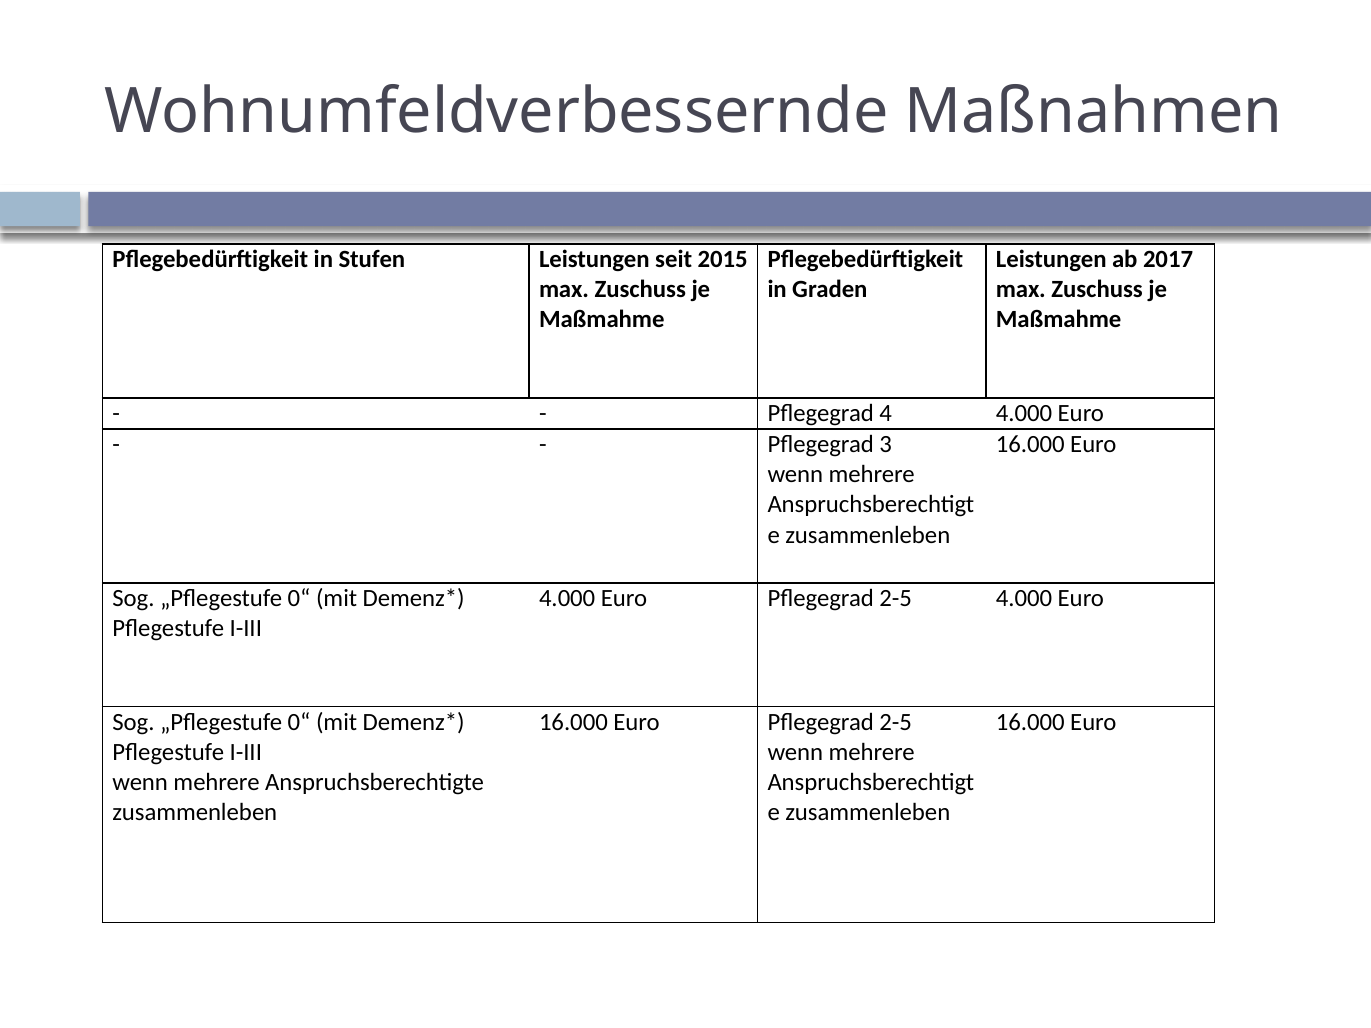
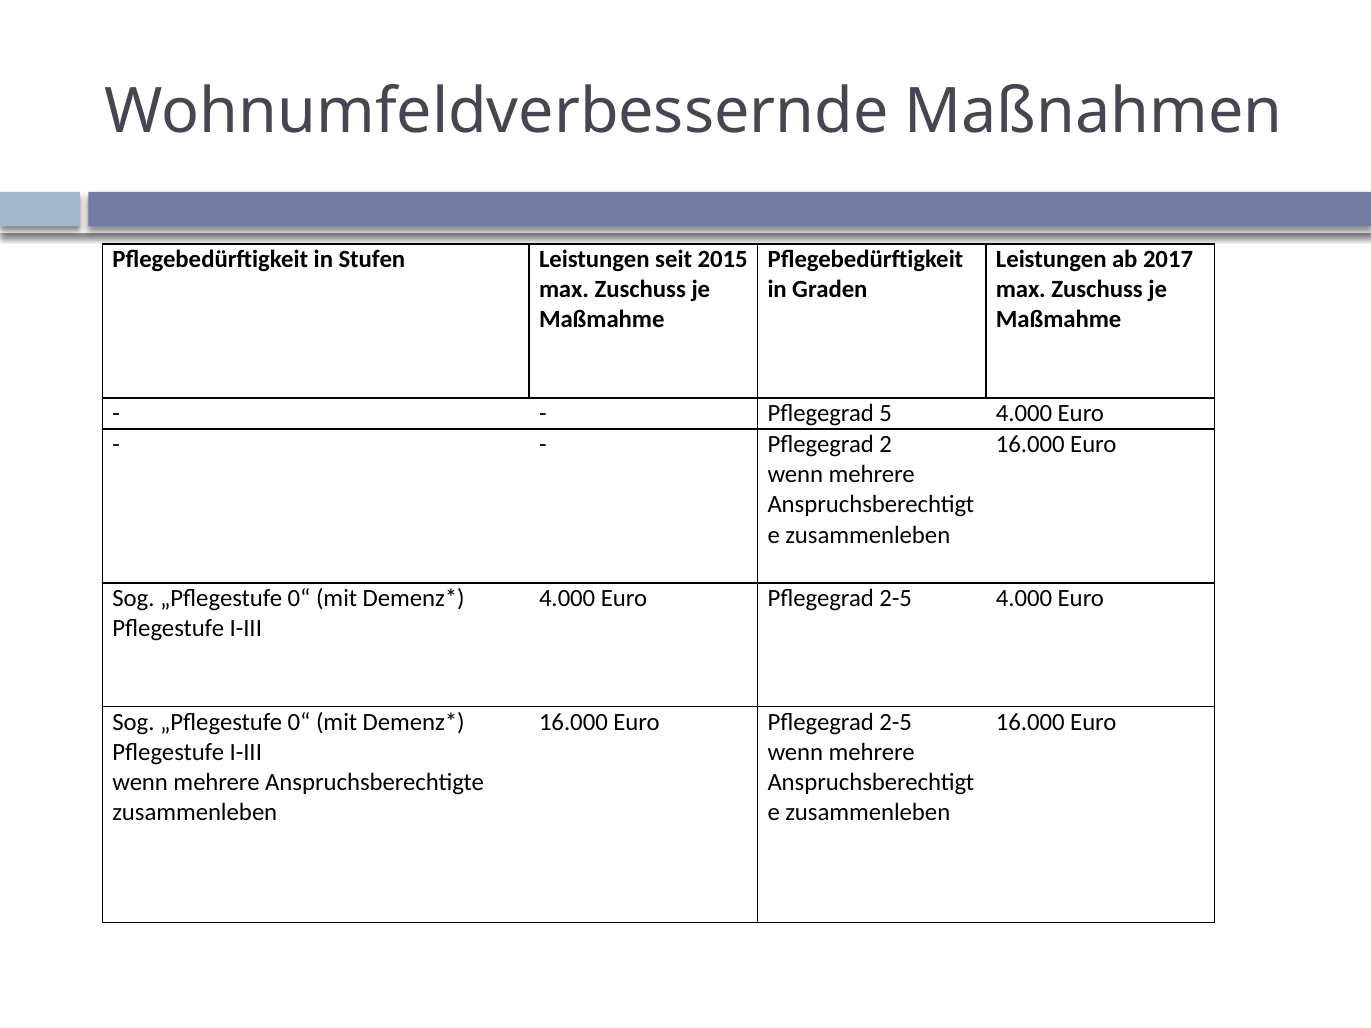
4: 4 -> 5 (886, 414)
3: 3 -> 2 (886, 445)
